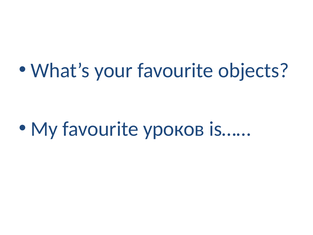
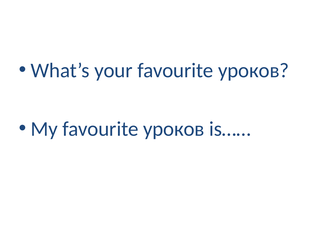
your favourite objects: objects -> уроков (254, 70)
